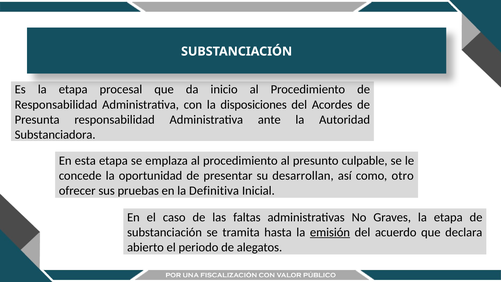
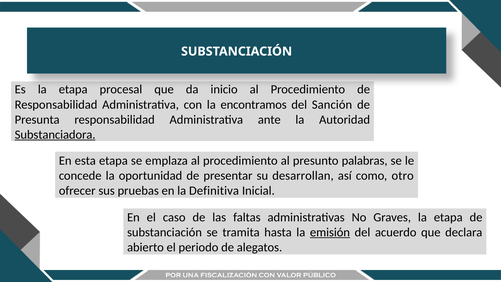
disposiciones: disposiciones -> encontramos (254, 104)
Acordes: Acordes -> Sanción (332, 104)
Substanciadora underline: none -> present (55, 135)
culpable: culpable -> palabras (365, 160)
